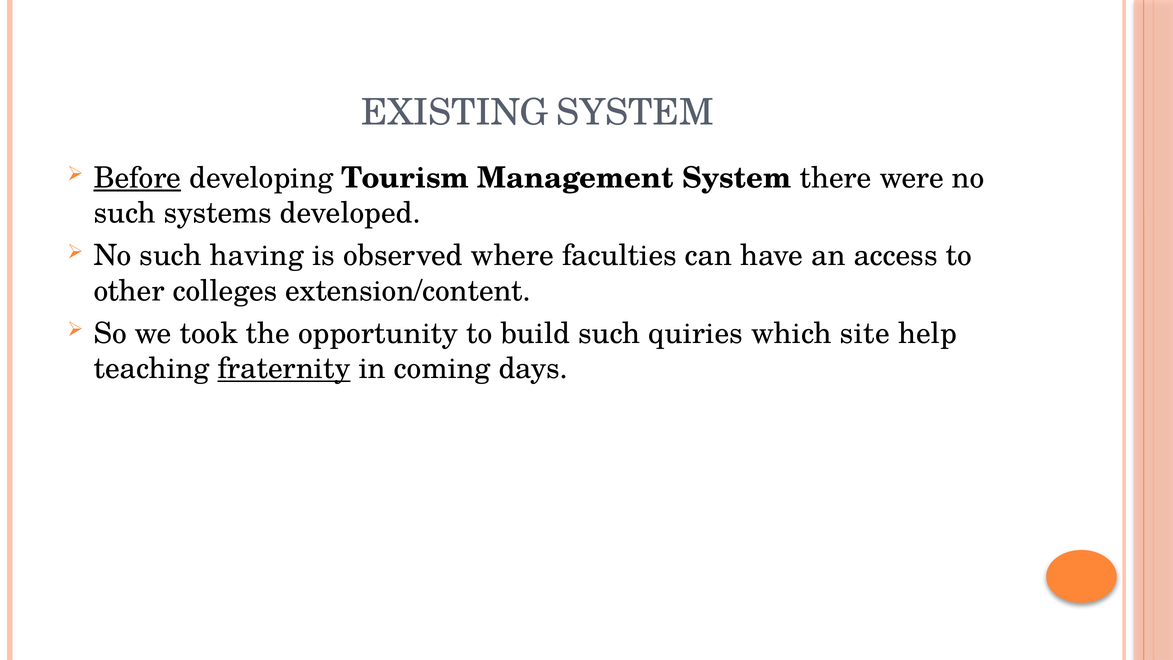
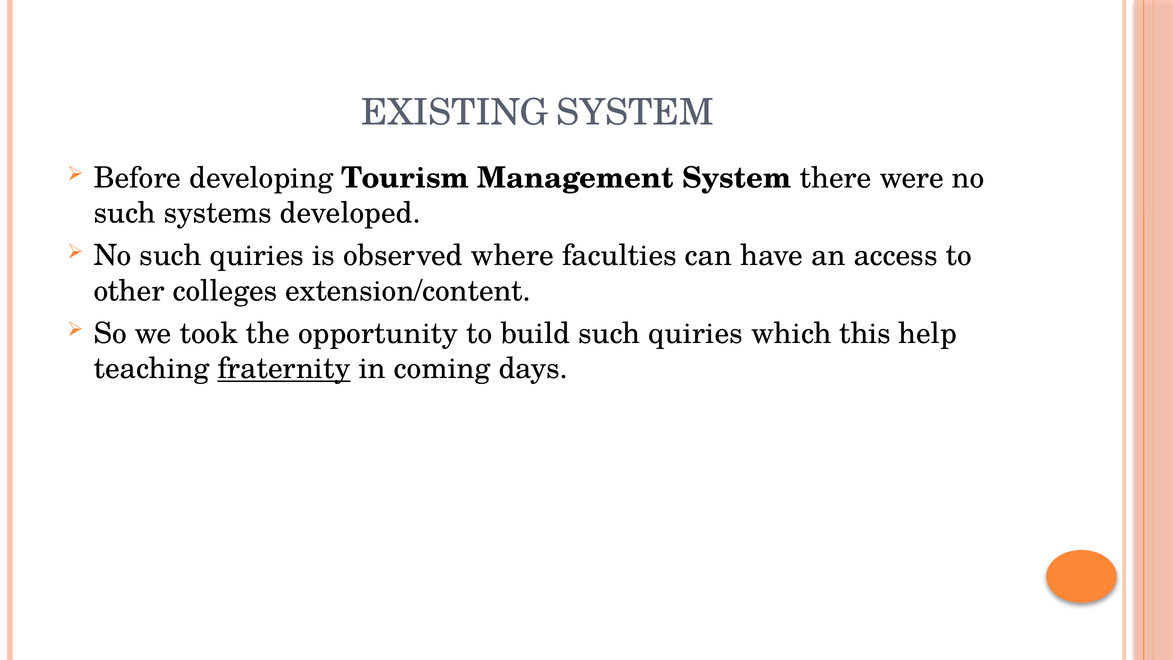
Before underline: present -> none (137, 178)
No such having: having -> quiries (257, 256)
site: site -> this (865, 333)
